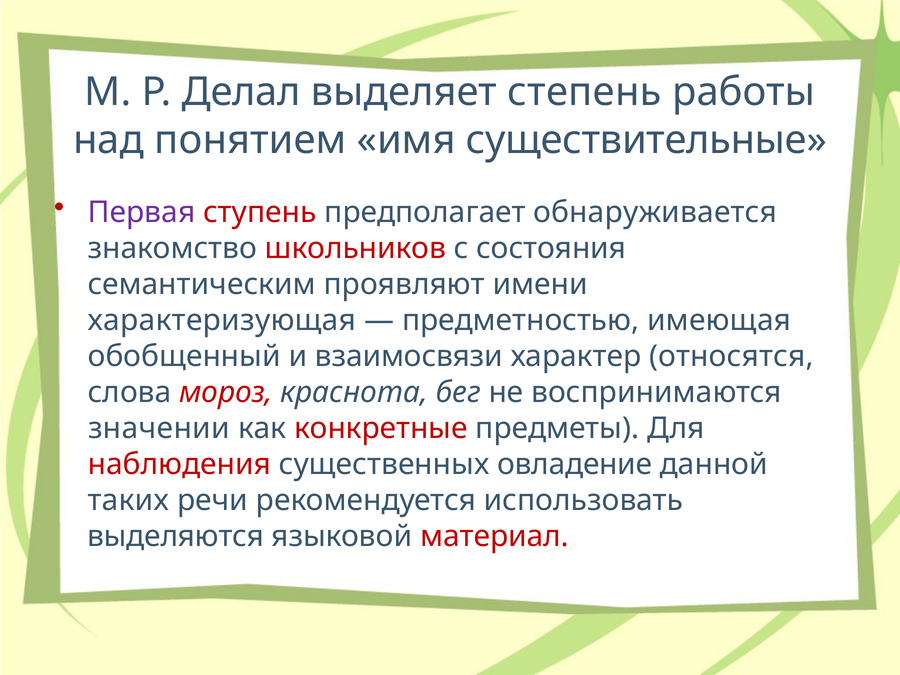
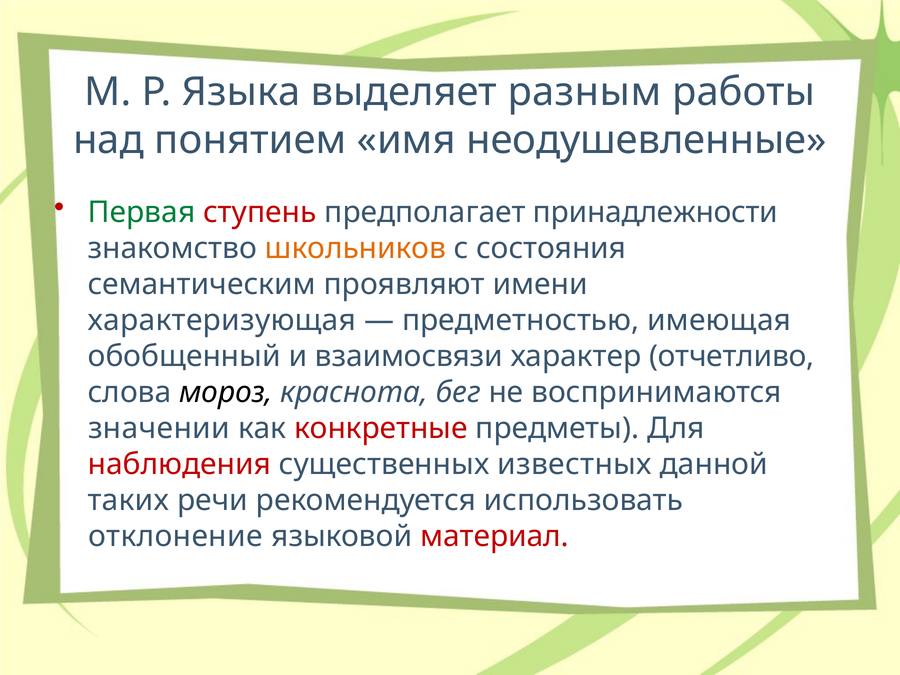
Делал: Делал -> Языка (241, 92)
степень: степень -> разным (584, 92)
существительные: существительные -> неодушевленные (646, 140)
Первая colour: purple -> green (142, 212)
обнаруживается: обнаруживается -> принадлежности (655, 212)
школьников colour: red -> orange (355, 248)
относятся: относятся -> отчетливо (732, 356)
мороз colour: red -> black (226, 392)
овладение: овладение -> известных (574, 464)
выделяются: выделяются -> отклонение (175, 536)
